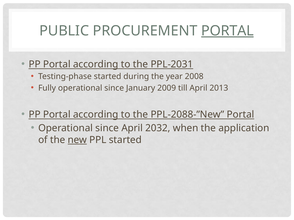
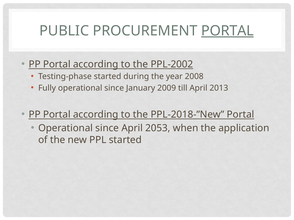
PPL-2031: PPL-2031 -> PPL-2002 (172, 64)
PPL-2088-”New: PPL-2088-”New -> PPL-2018-”New (187, 115)
2032: 2032 -> 2053 (158, 128)
new underline: present -> none (77, 140)
